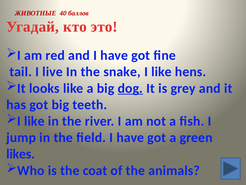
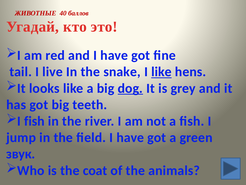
like underline: none -> present (161, 72)
like: like -> fish (34, 121)
likes: likes -> звук (21, 154)
